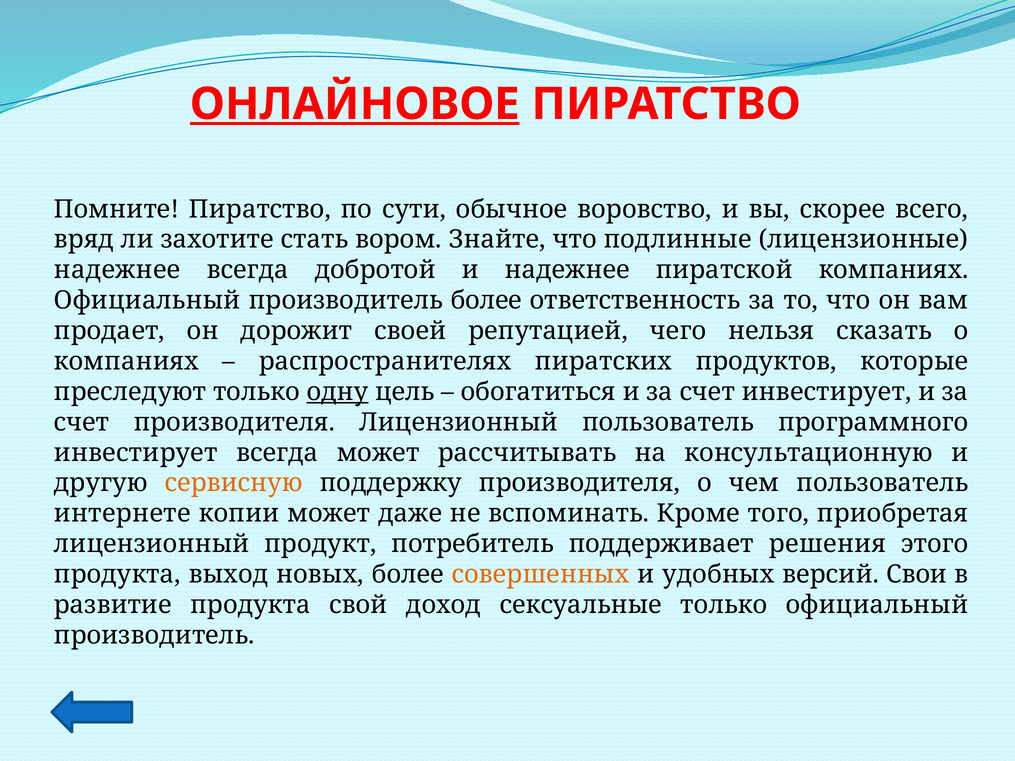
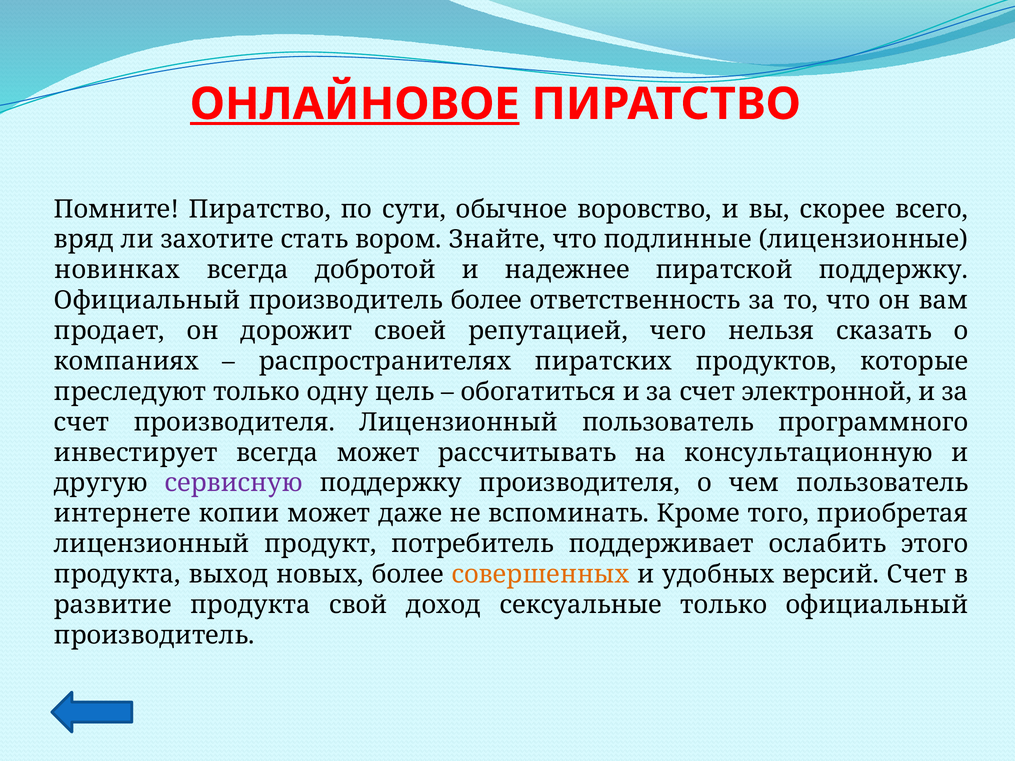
надежнее: надежнее -> новинках (117, 270)
пиратской компаниях: компаниях -> поддержку (893, 270)
одну underline: present -> none (338, 392)
счет инвестирует: инвестирует -> электронной (827, 392)
сервисную colour: orange -> purple (234, 483)
решения: решения -> ослабить (828, 544)
версий Свои: Свои -> Счет (917, 575)
